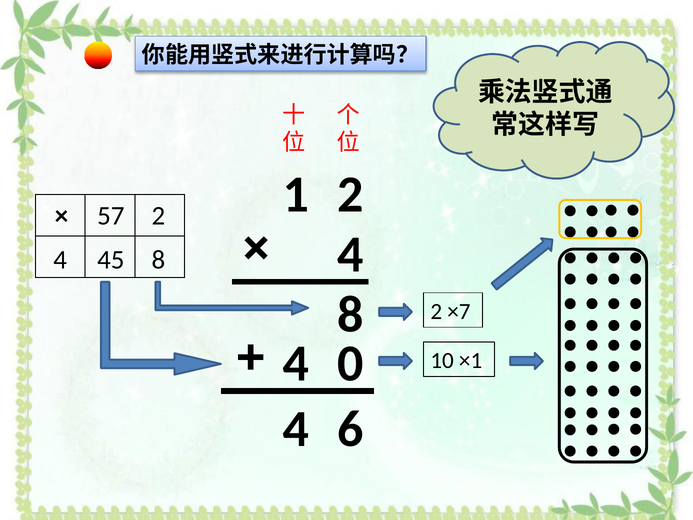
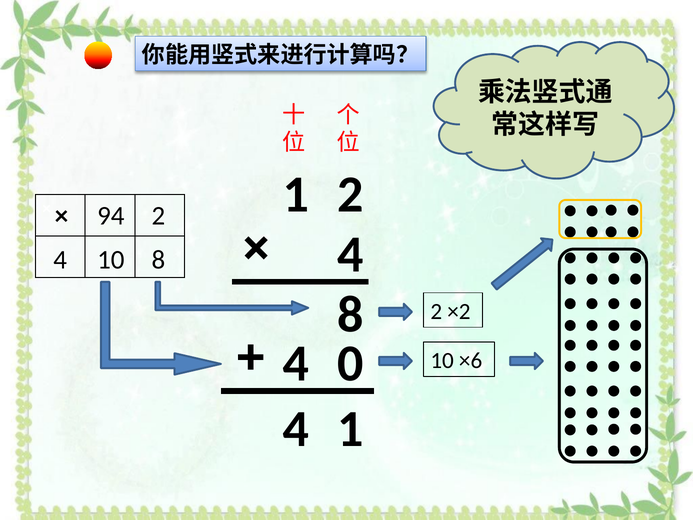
57: 57 -> 94 (111, 216)
4 45: 45 -> 10 (111, 259)
×7: ×7 -> ×2 (459, 311)
×1: ×1 -> ×6 (471, 361)
4 6: 6 -> 1 (350, 429)
